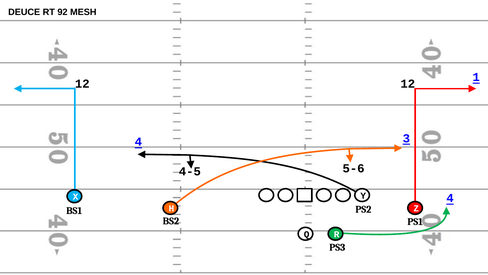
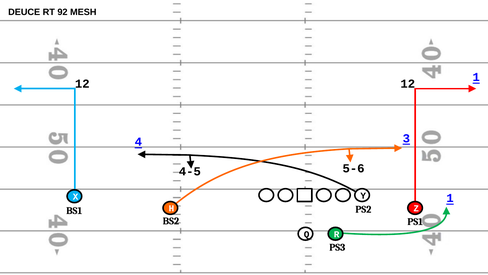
X 4: 4 -> 1 (450, 198)
